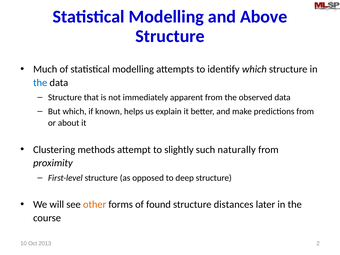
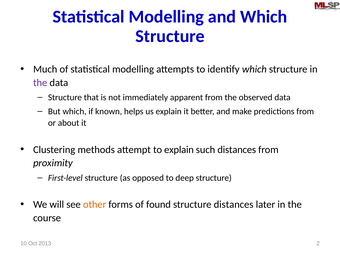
and Above: Above -> Which (264, 17)
the colour: blue -> purple (40, 83)
to slightly: slightly -> explain (179, 150)
such naturally: naturally -> distances (237, 150)
